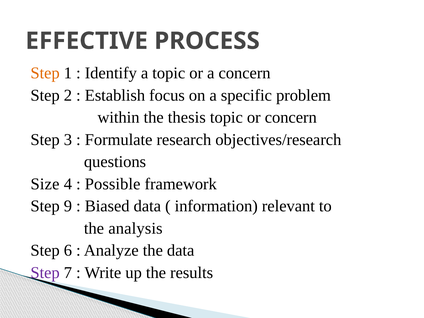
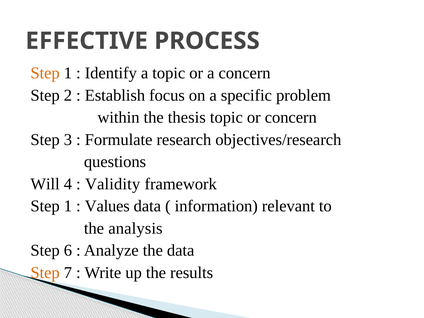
Size: Size -> Will (45, 184)
Possible: Possible -> Validity (113, 184)
9: 9 -> 1 (68, 206)
Biased: Biased -> Values (107, 206)
Step colour: purple -> orange (45, 273)
